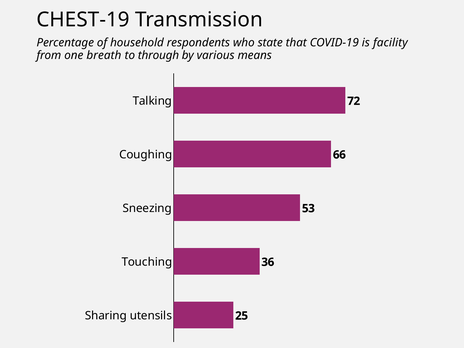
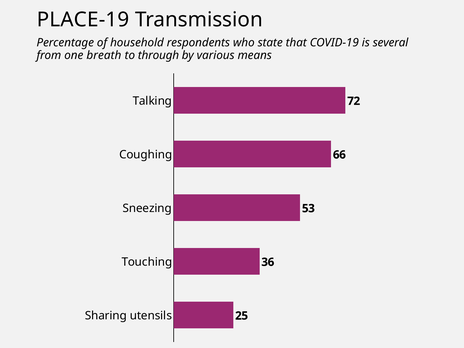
CHEST-19: CHEST-19 -> PLACE-19 (83, 20)
facility: facility -> several (391, 43)
